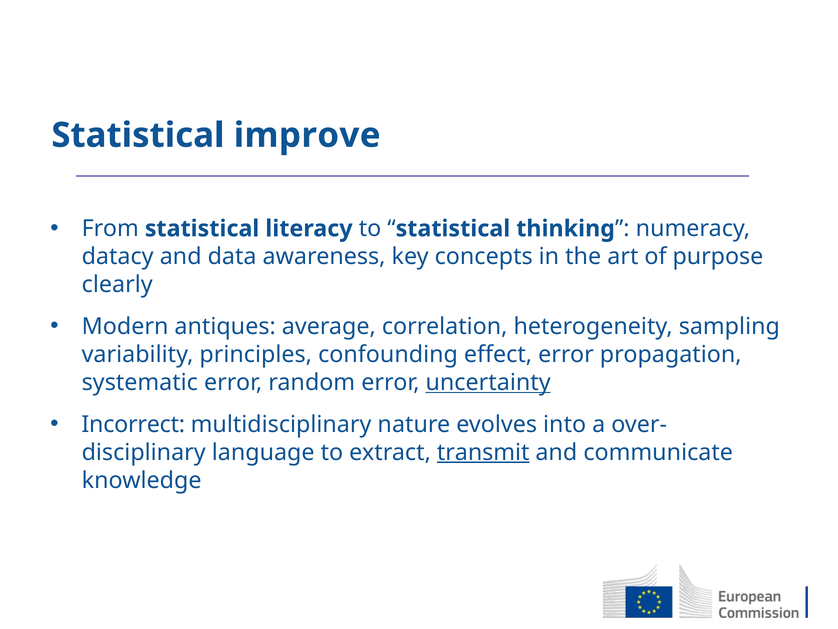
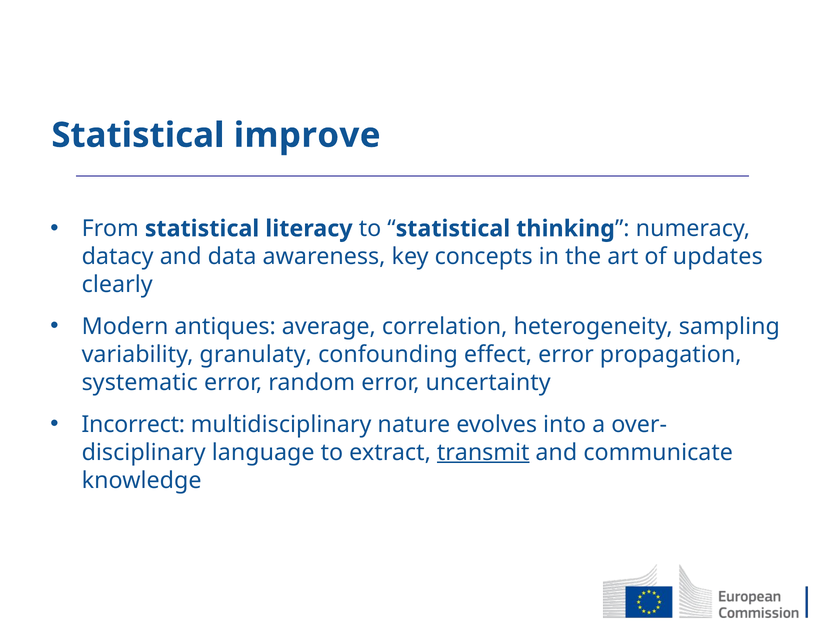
purpose: purpose -> updates (718, 256)
principles: principles -> granulaty (256, 354)
uncertainty underline: present -> none (488, 382)
